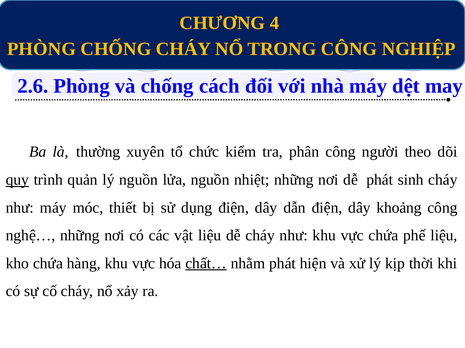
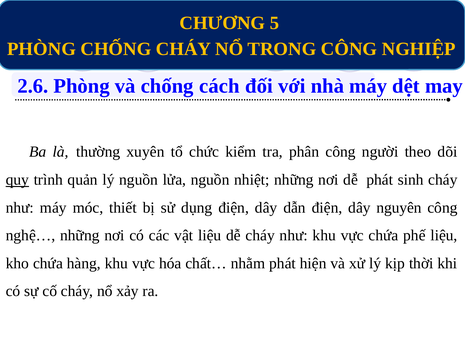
4: 4 -> 5 (275, 23)
khoảng: khoảng -> nguyên (399, 208)
chất… underline: present -> none (206, 264)
